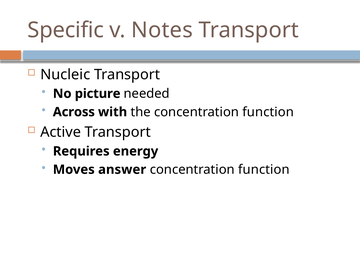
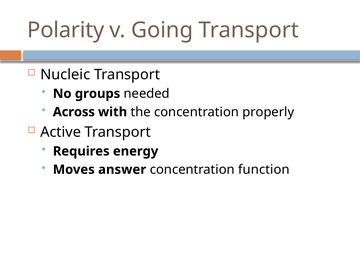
Specific: Specific -> Polarity (66, 30)
Notes: Notes -> Going (162, 30)
picture: picture -> groups (98, 94)
the concentration function: function -> properly (268, 112)
